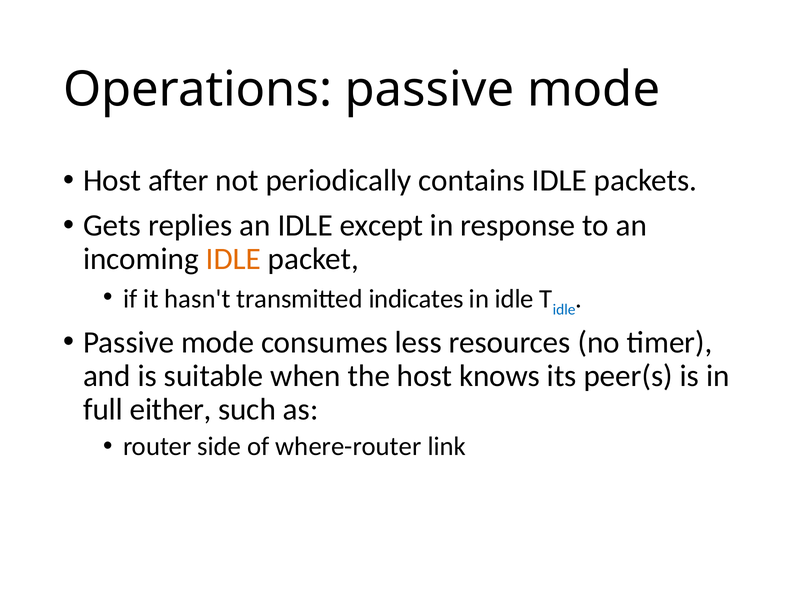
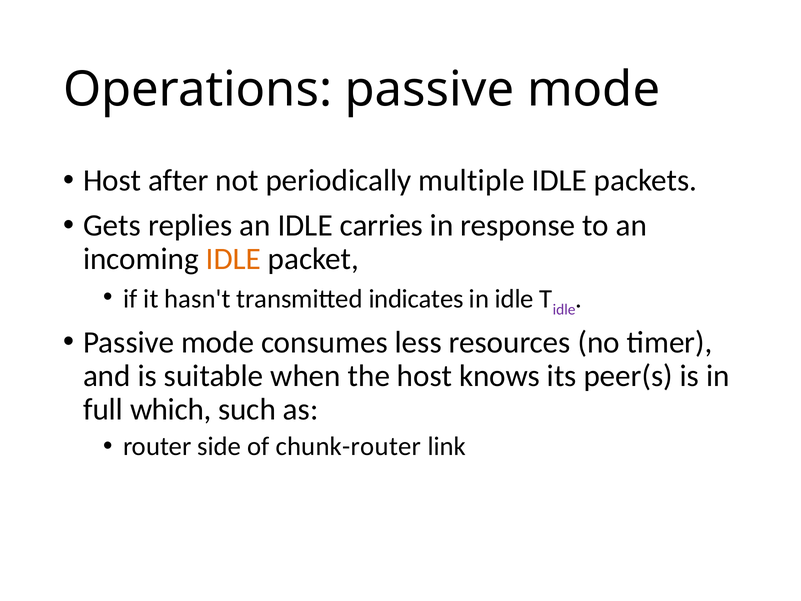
contains: contains -> multiple (471, 181)
except: except -> carries (381, 225)
idle colour: blue -> purple (564, 309)
either: either -> which (171, 409)
where-router: where-router -> chunk-router (348, 446)
